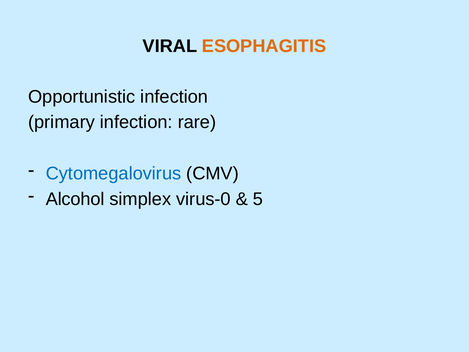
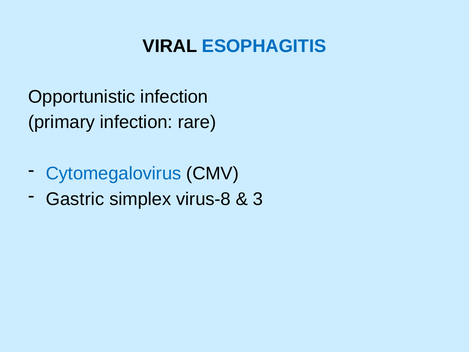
ESOPHAGITIS colour: orange -> blue (264, 46)
Alcohol: Alcohol -> Gastric (75, 199)
virus-0: virus-0 -> virus-8 (203, 199)
5: 5 -> 3 (258, 199)
